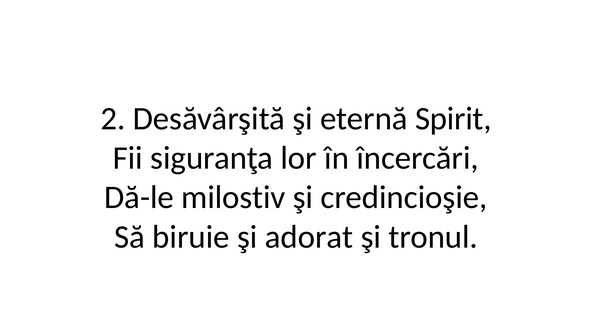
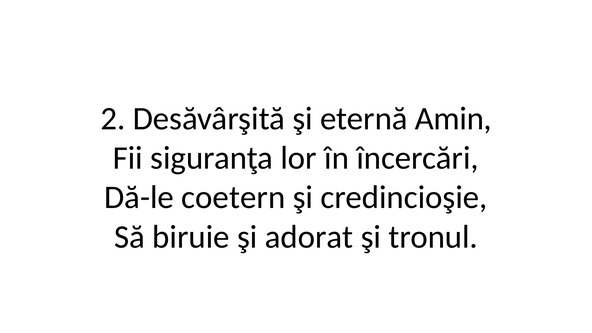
Spirit: Spirit -> Amin (453, 119)
milostiv: milostiv -> coetern (233, 197)
